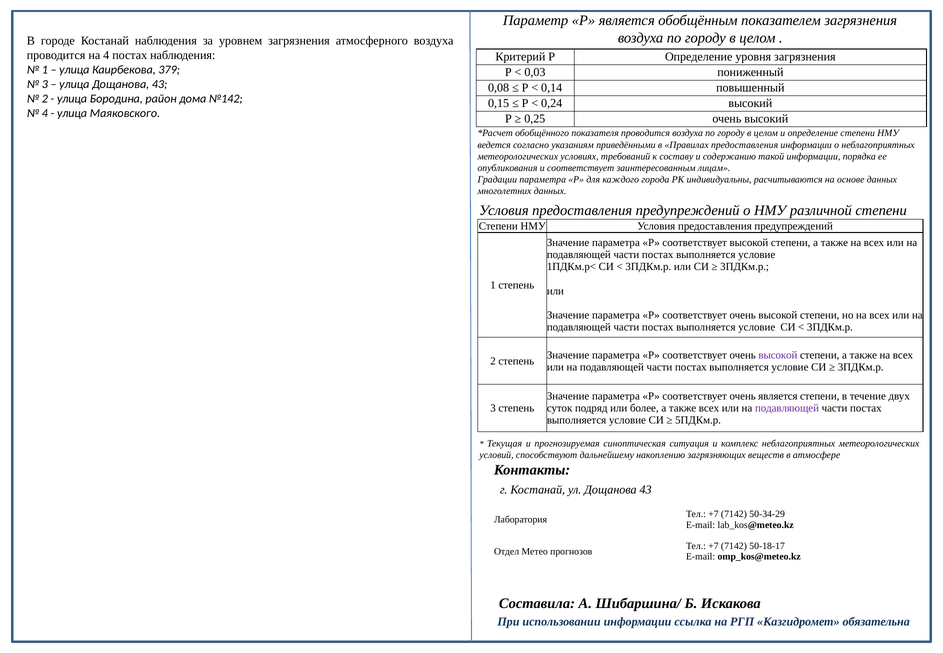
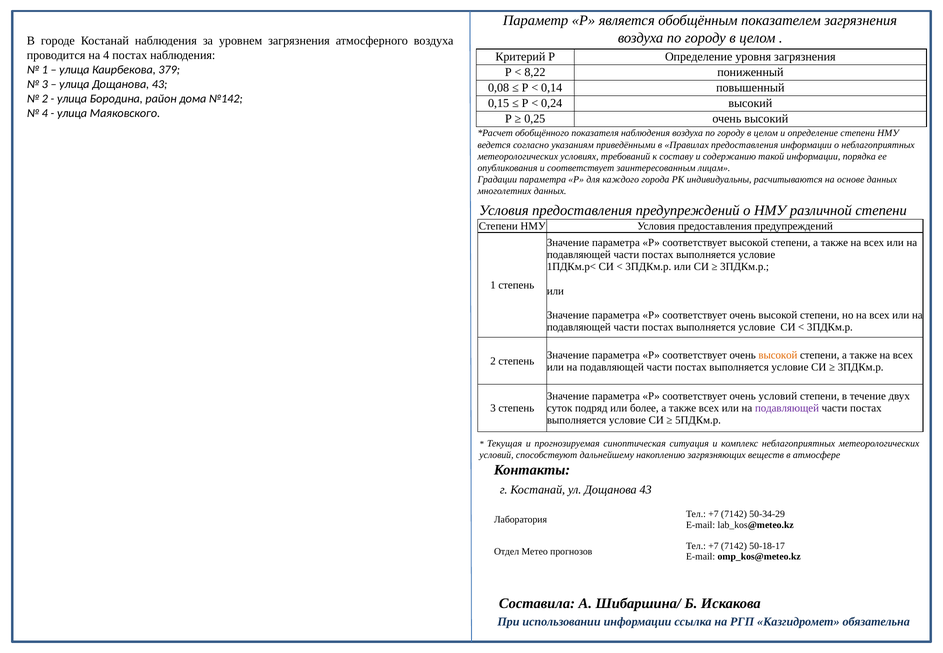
0,03: 0,03 -> 8,22 (535, 72)
показателя проводится: проводится -> наблюдения (645, 133)
высокой colour: purple -> orange (778, 355)
очень является: является -> условий (778, 396)
